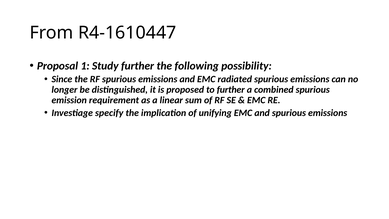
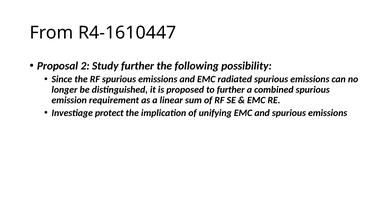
1: 1 -> 2 (85, 66)
specify: specify -> protect (109, 113)
